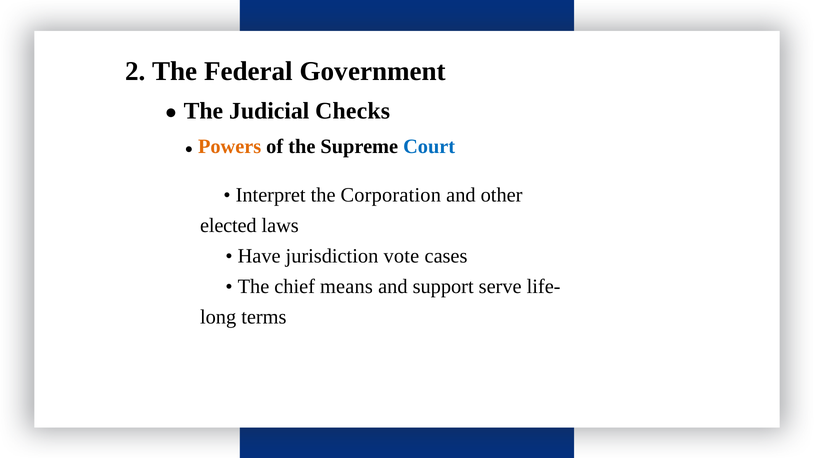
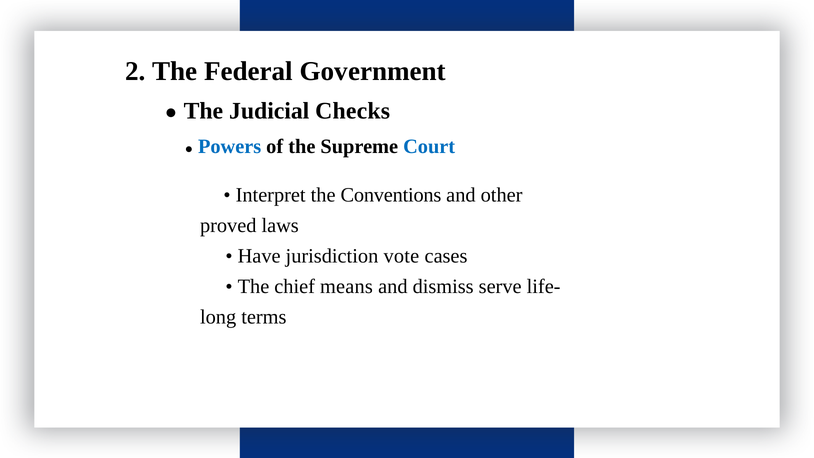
Powers colour: orange -> blue (230, 146)
Corporation: Corporation -> Conventions (391, 195)
elected: elected -> proved (228, 225)
support: support -> dismiss (443, 286)
